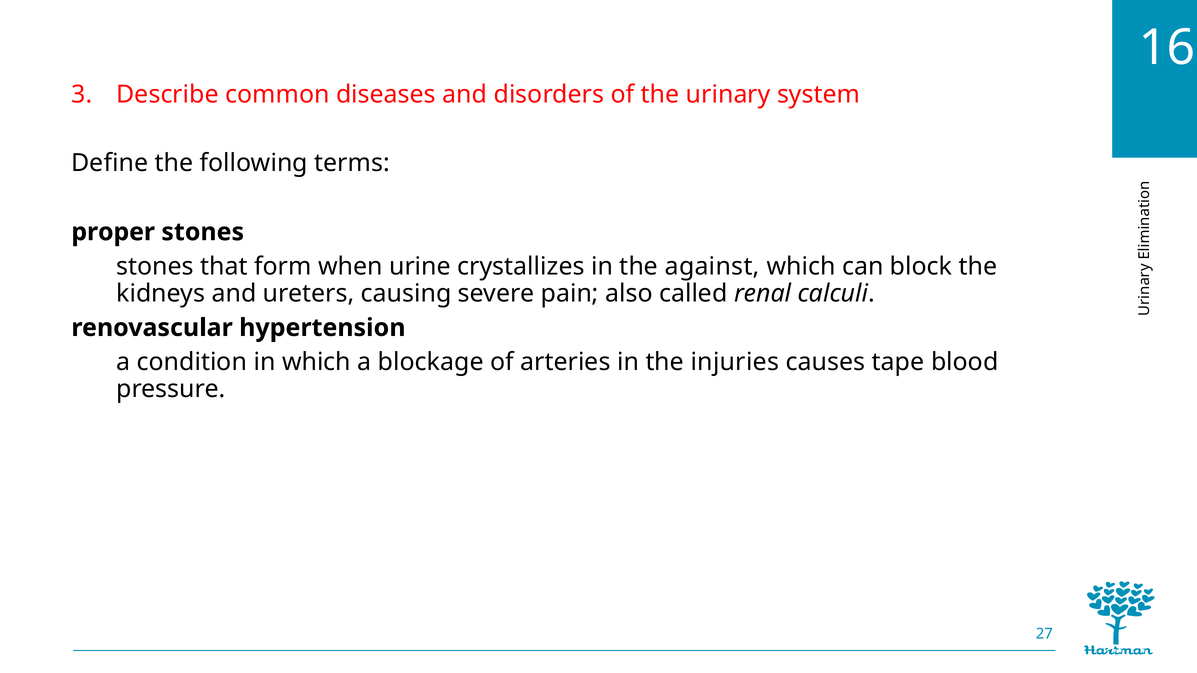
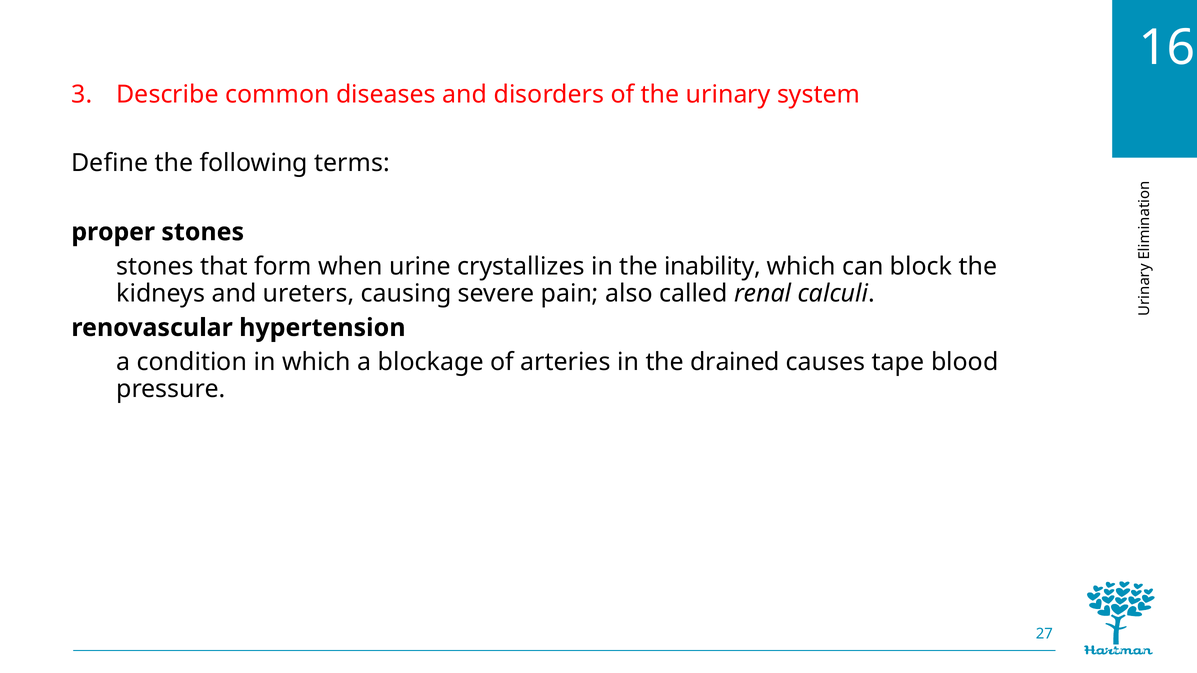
against: against -> inability (712, 267)
injuries: injuries -> drained (735, 362)
